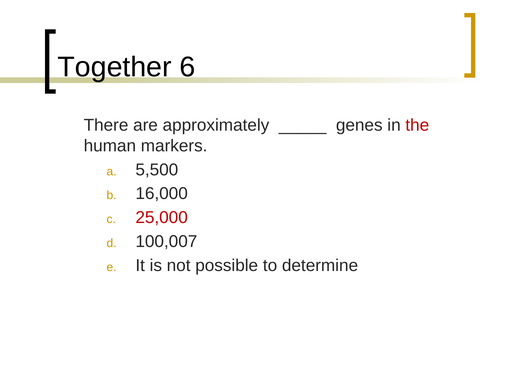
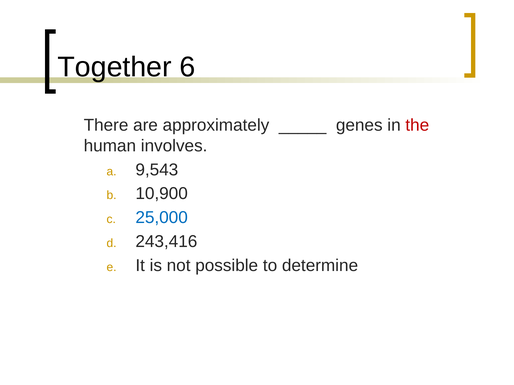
markers: markers -> involves (174, 146)
5,500: 5,500 -> 9,543 (157, 170)
16,000: 16,000 -> 10,900 (162, 194)
25,000 colour: red -> blue (162, 218)
100,007: 100,007 -> 243,416 (166, 242)
